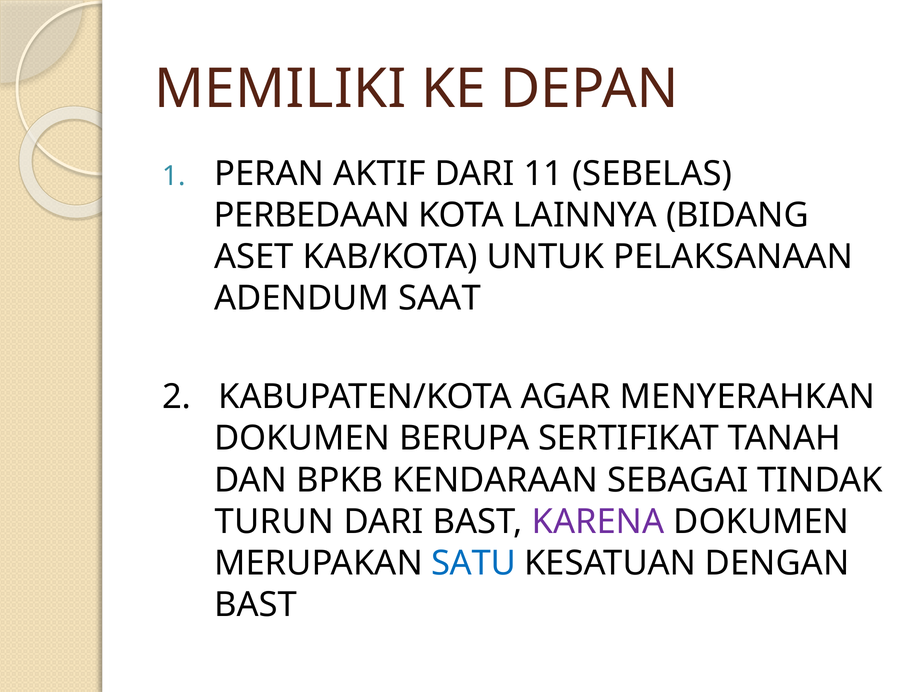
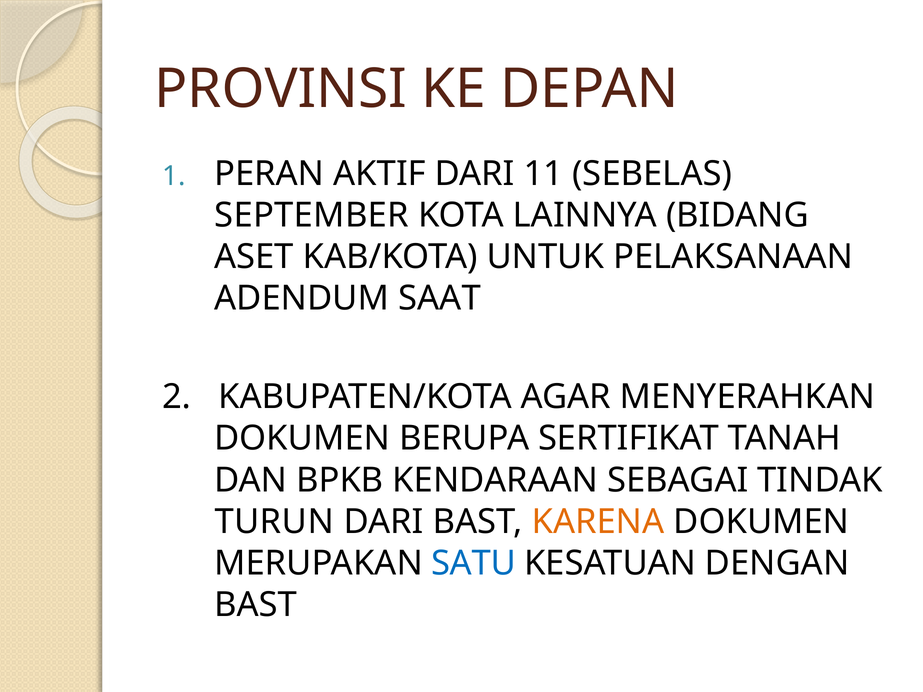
MEMILIKI: MEMILIKI -> PROVINSI (281, 89)
PERBEDAAN: PERBEDAAN -> SEPTEMBER (312, 215)
KARENA colour: purple -> orange (598, 522)
